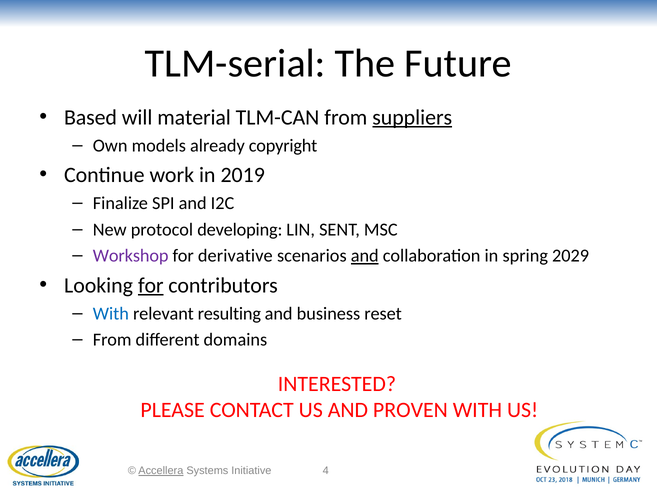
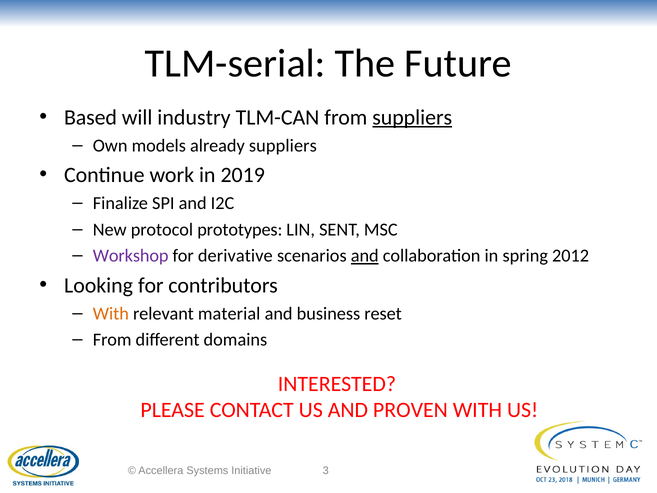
material: material -> industry (194, 117)
already copyright: copyright -> suppliers (283, 146)
developing: developing -> prototypes (240, 229)
2029: 2029 -> 2012 (571, 256)
for underline: present -> none (151, 285)
With colour: blue -> orange (111, 313)
resulting: resulting -> material (229, 313)
Accellera underline: present -> none (161, 471)
4: 4 -> 3 (326, 471)
